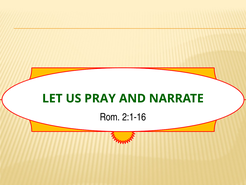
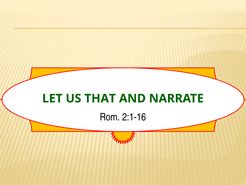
PRAY: PRAY -> THAT (100, 98)
